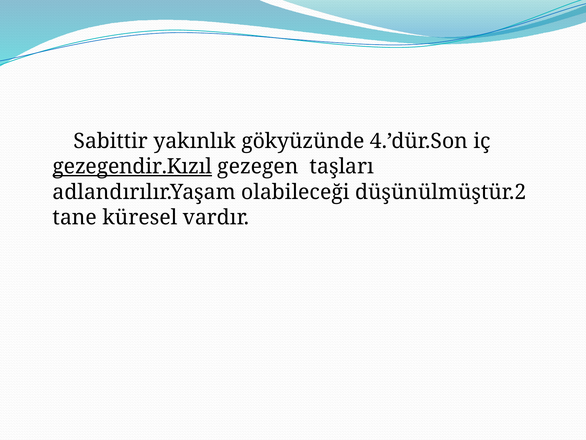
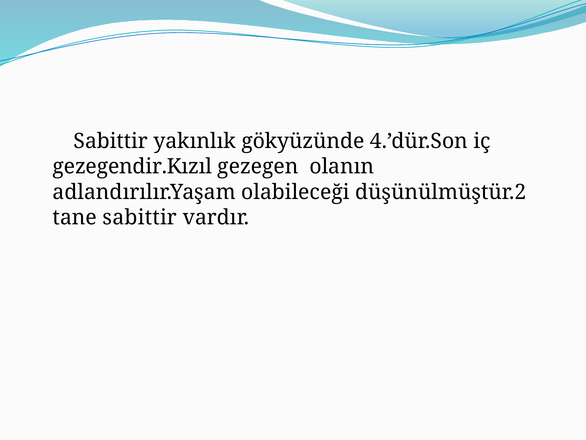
gezegendir.Kızıl underline: present -> none (132, 166)
taşları: taşları -> olanın (342, 166)
tane küresel: küresel -> sabittir (140, 217)
